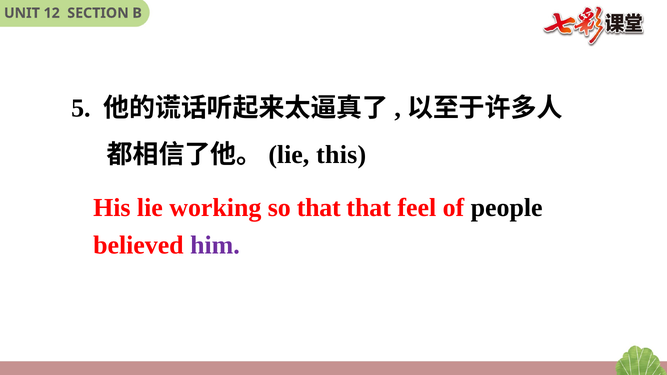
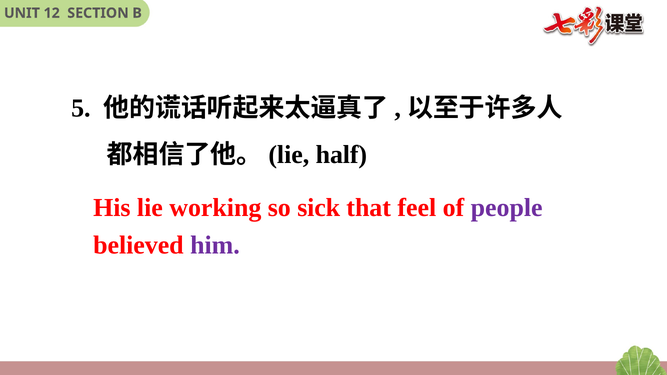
this: this -> half (341, 155)
so that: that -> sick (319, 208)
people colour: black -> purple (507, 208)
